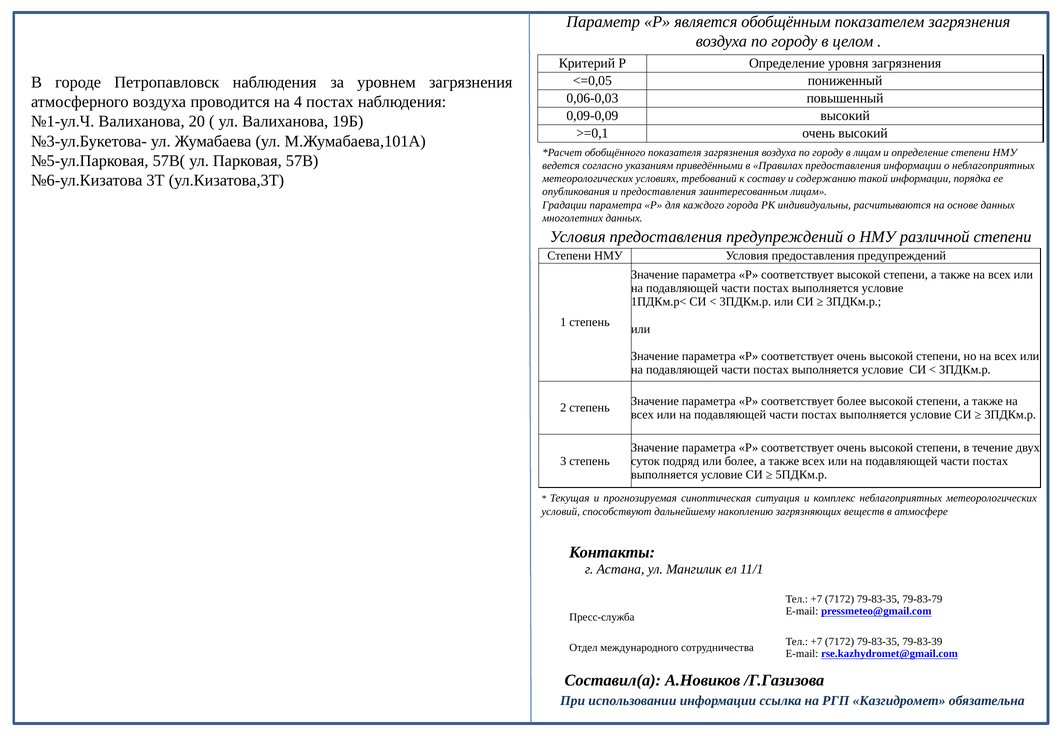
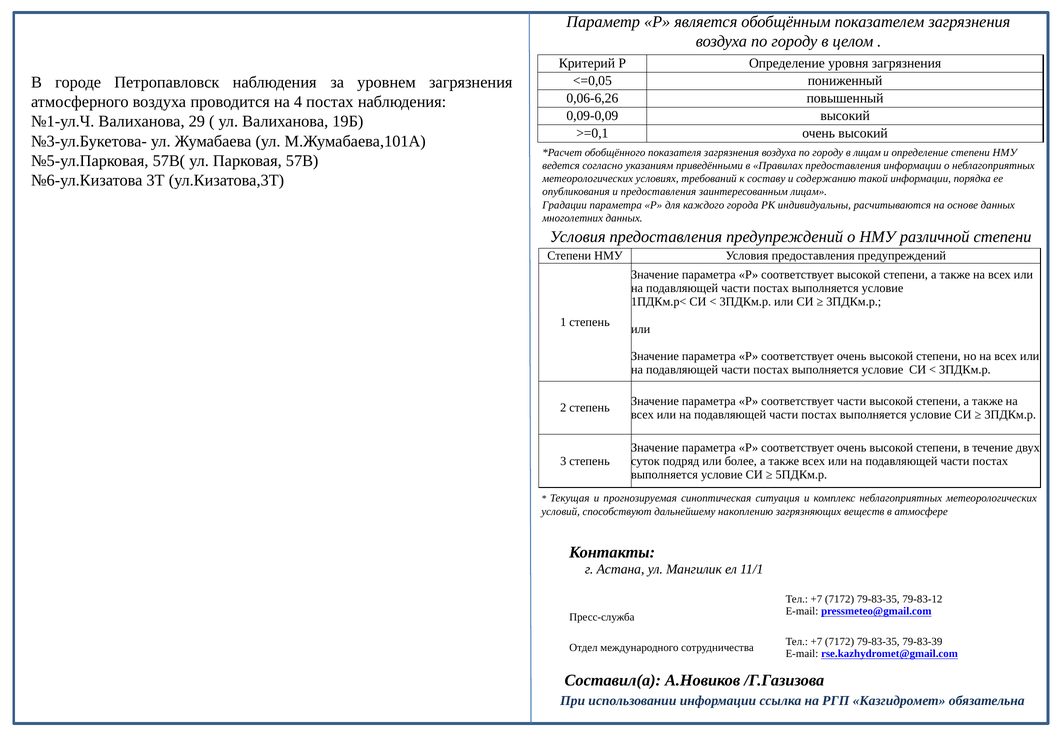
0,06-0,03: 0,06-0,03 -> 0,06-6,26 (592, 98)
20: 20 -> 29 (197, 121)
соответствует более: более -> части (852, 401)
79-83-79: 79-83-79 -> 79-83-12 (922, 599)
